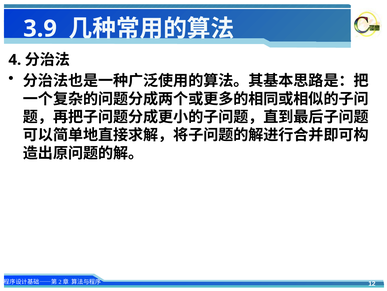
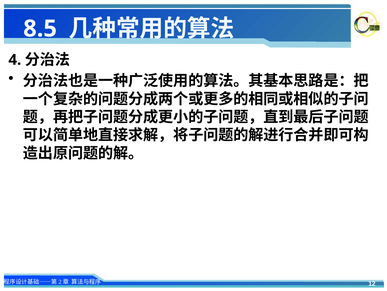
3.9: 3.9 -> 8.5 (40, 29)
